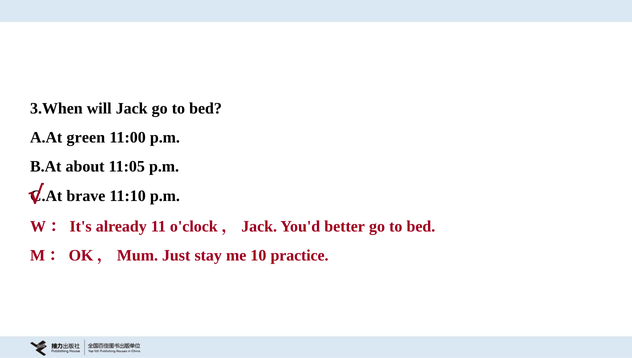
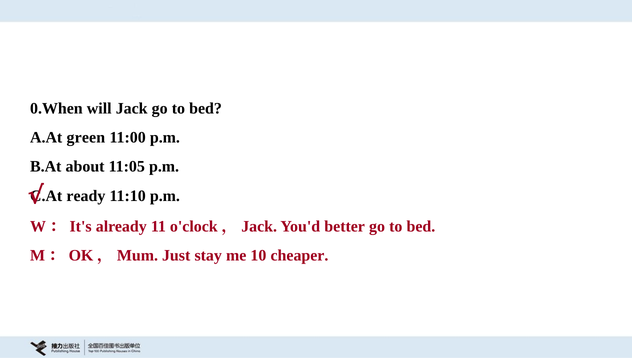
3.When: 3.When -> 0.When (56, 108)
brave: brave -> ready (86, 195)
practice: practice -> cheaper (299, 255)
